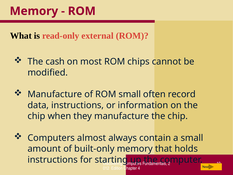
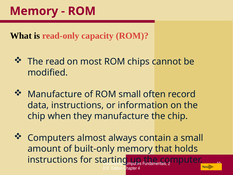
external: external -> capacity (98, 36)
cash: cash -> read (55, 62)
